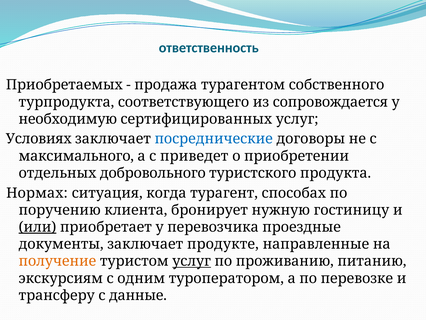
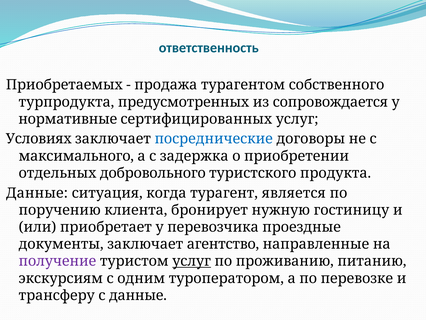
соответствующего: соответствующего -> предусмотренных (184, 102)
необходимую: необходимую -> нормативные (68, 119)
приведет: приведет -> задержка (194, 156)
Нормах: Нормах -> Данные (37, 193)
способах: способах -> является (294, 193)
или underline: present -> none (37, 227)
продукте: продукте -> агентство (223, 244)
получение colour: orange -> purple (57, 261)
